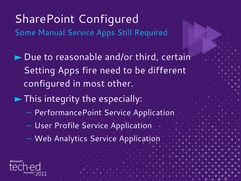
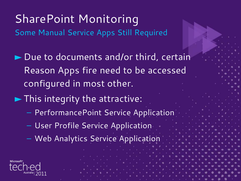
SharePoint Configured: Configured -> Monitoring (108, 19)
reasonable: reasonable -> documents (79, 57)
Setting: Setting -> Reason (40, 70)
different: different -> accessed (167, 70)
especially: especially -> attractive (121, 99)
